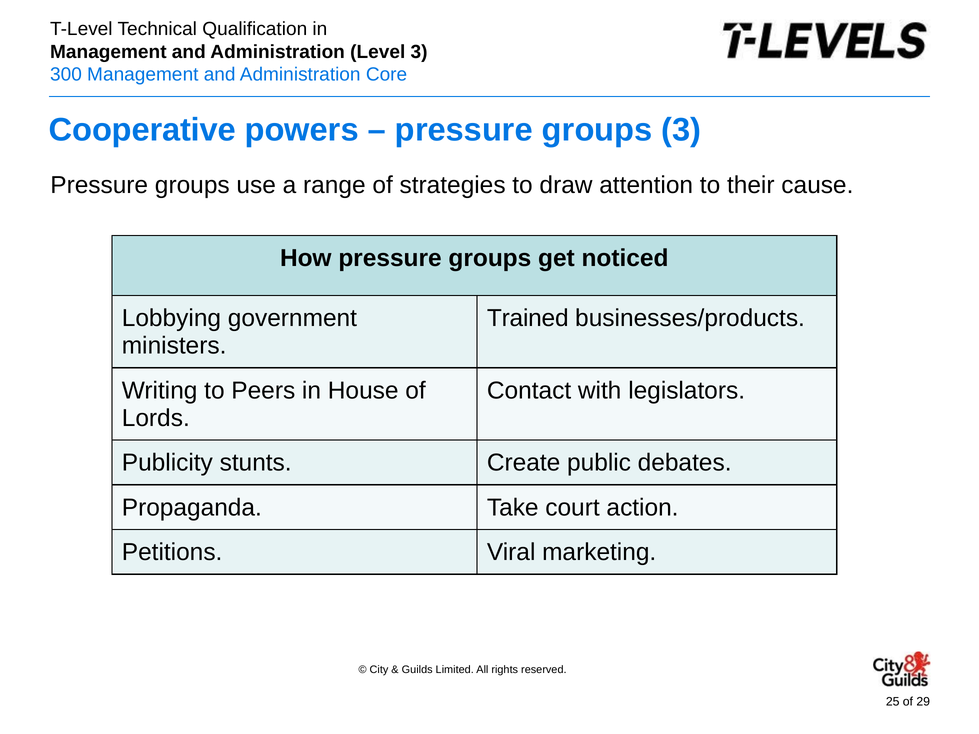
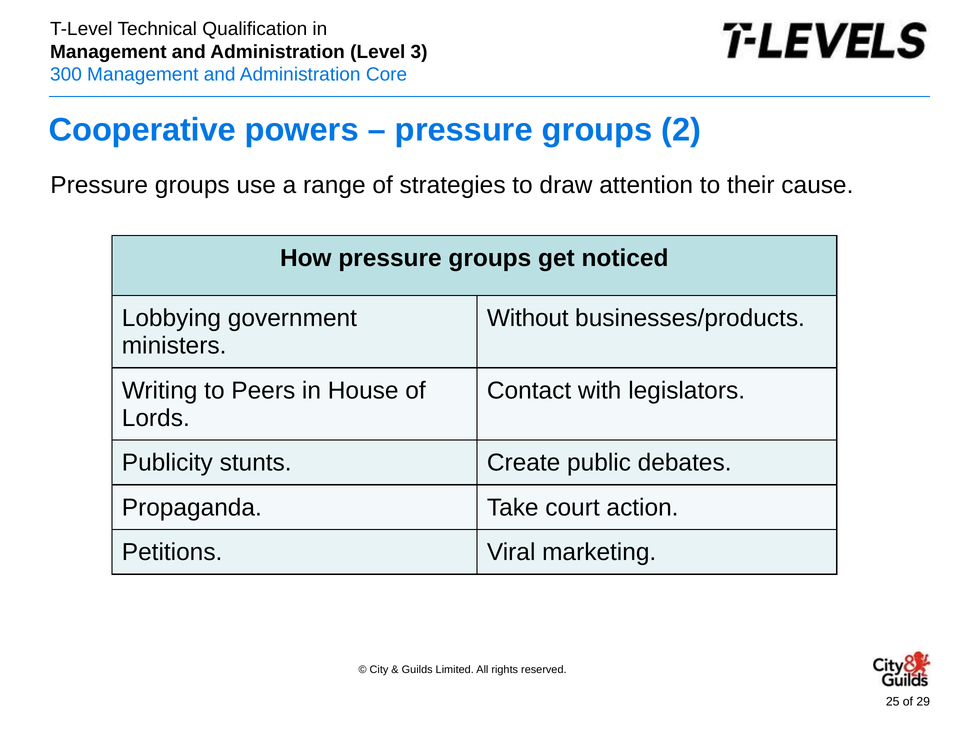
groups 3: 3 -> 2 (681, 130)
Trained: Trained -> Without (528, 319)
